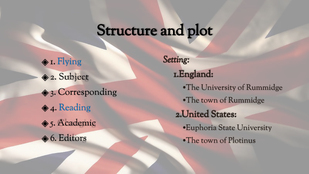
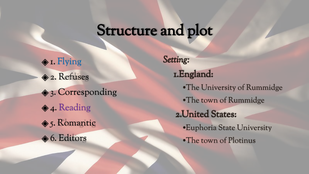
Subject: Subject -> Refuses (74, 77)
Reading colour: blue -> purple (75, 107)
Academic: Academic -> Romantic (77, 122)
